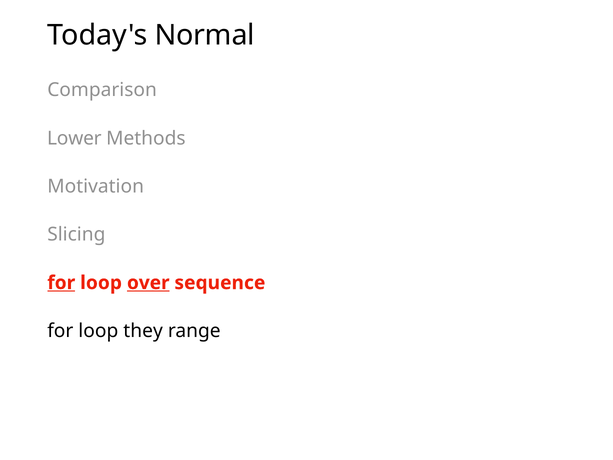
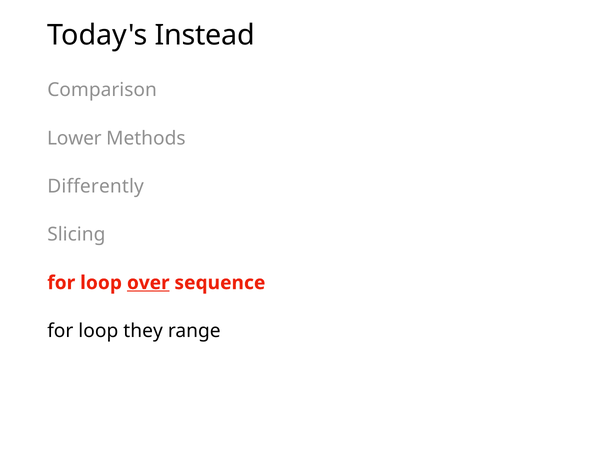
Normal: Normal -> Instead (205, 35)
Motivation: Motivation -> Differently (96, 186)
for underline: present -> none (61, 283)
